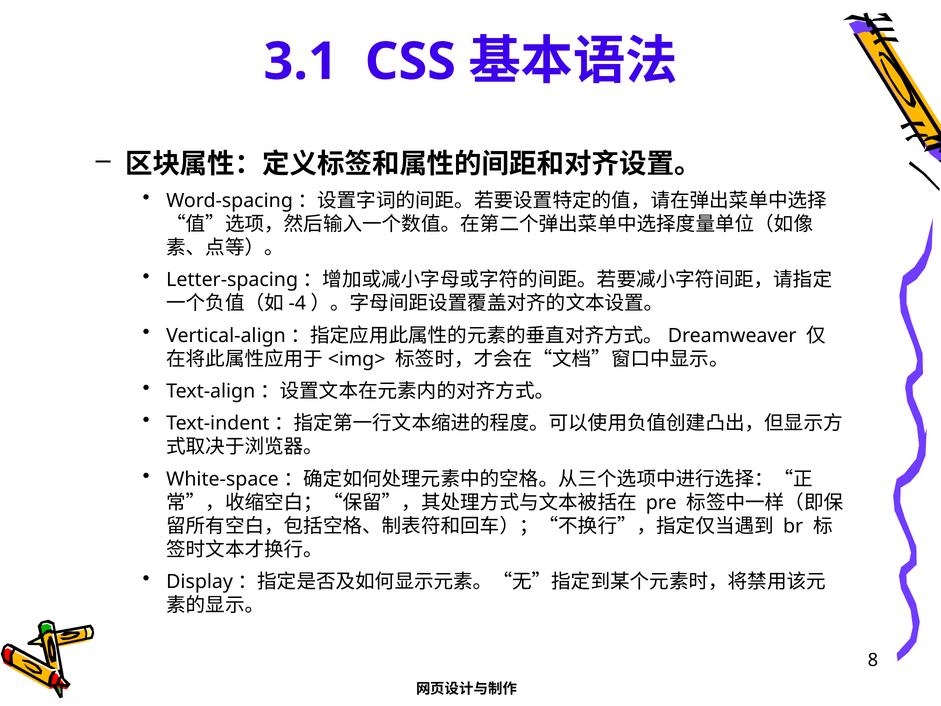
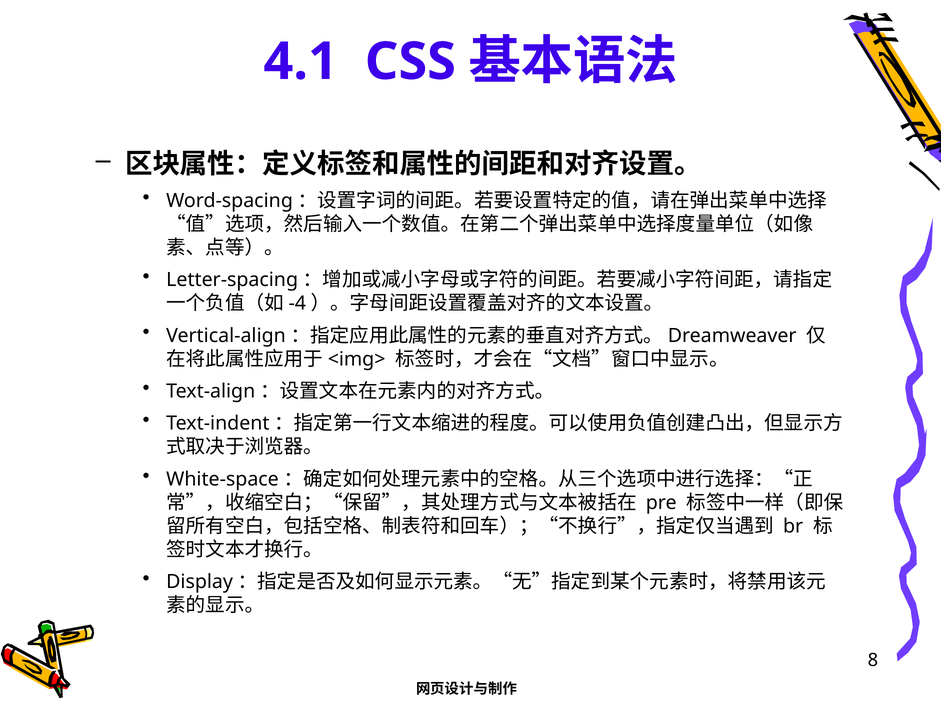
3.1: 3.1 -> 4.1 (301, 62)
